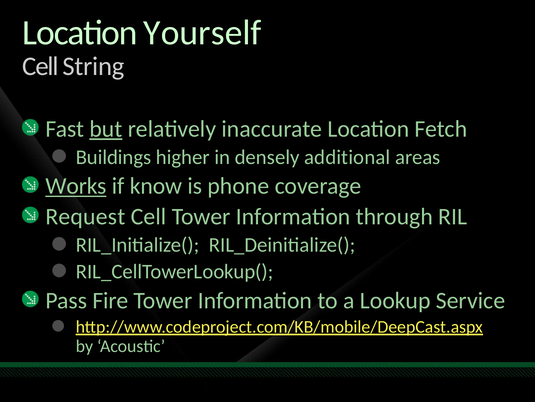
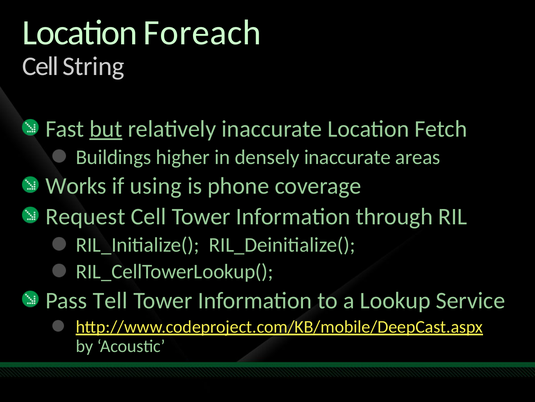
Yourself: Yourself -> Foreach (202, 33)
densely additional: additional -> inaccurate (347, 157)
Works underline: present -> none (76, 186)
know: know -> using (156, 186)
Fire: Fire -> Tell (110, 300)
